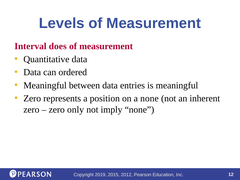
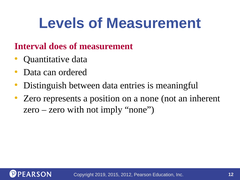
Meaningful: Meaningful -> Distinguish (45, 85)
only: only -> with (76, 110)
